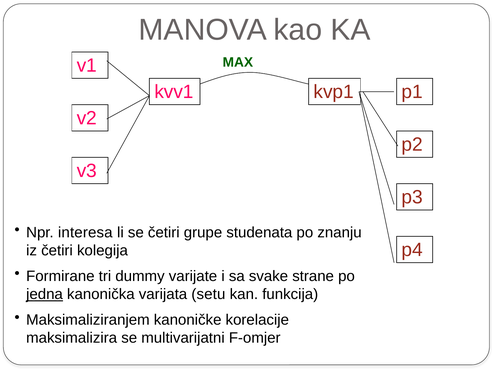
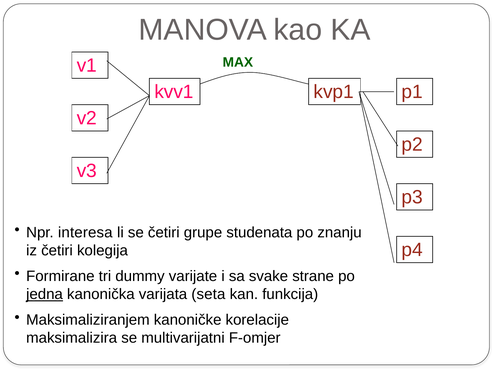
setu: setu -> seta (208, 294)
